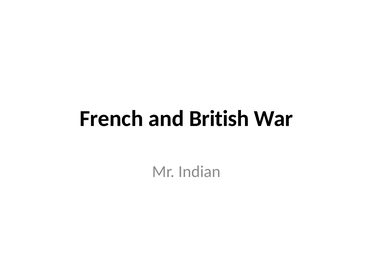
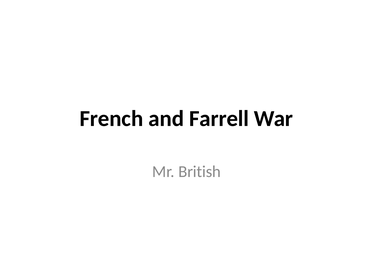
British: British -> Farrell (219, 118)
Indian: Indian -> British (200, 171)
